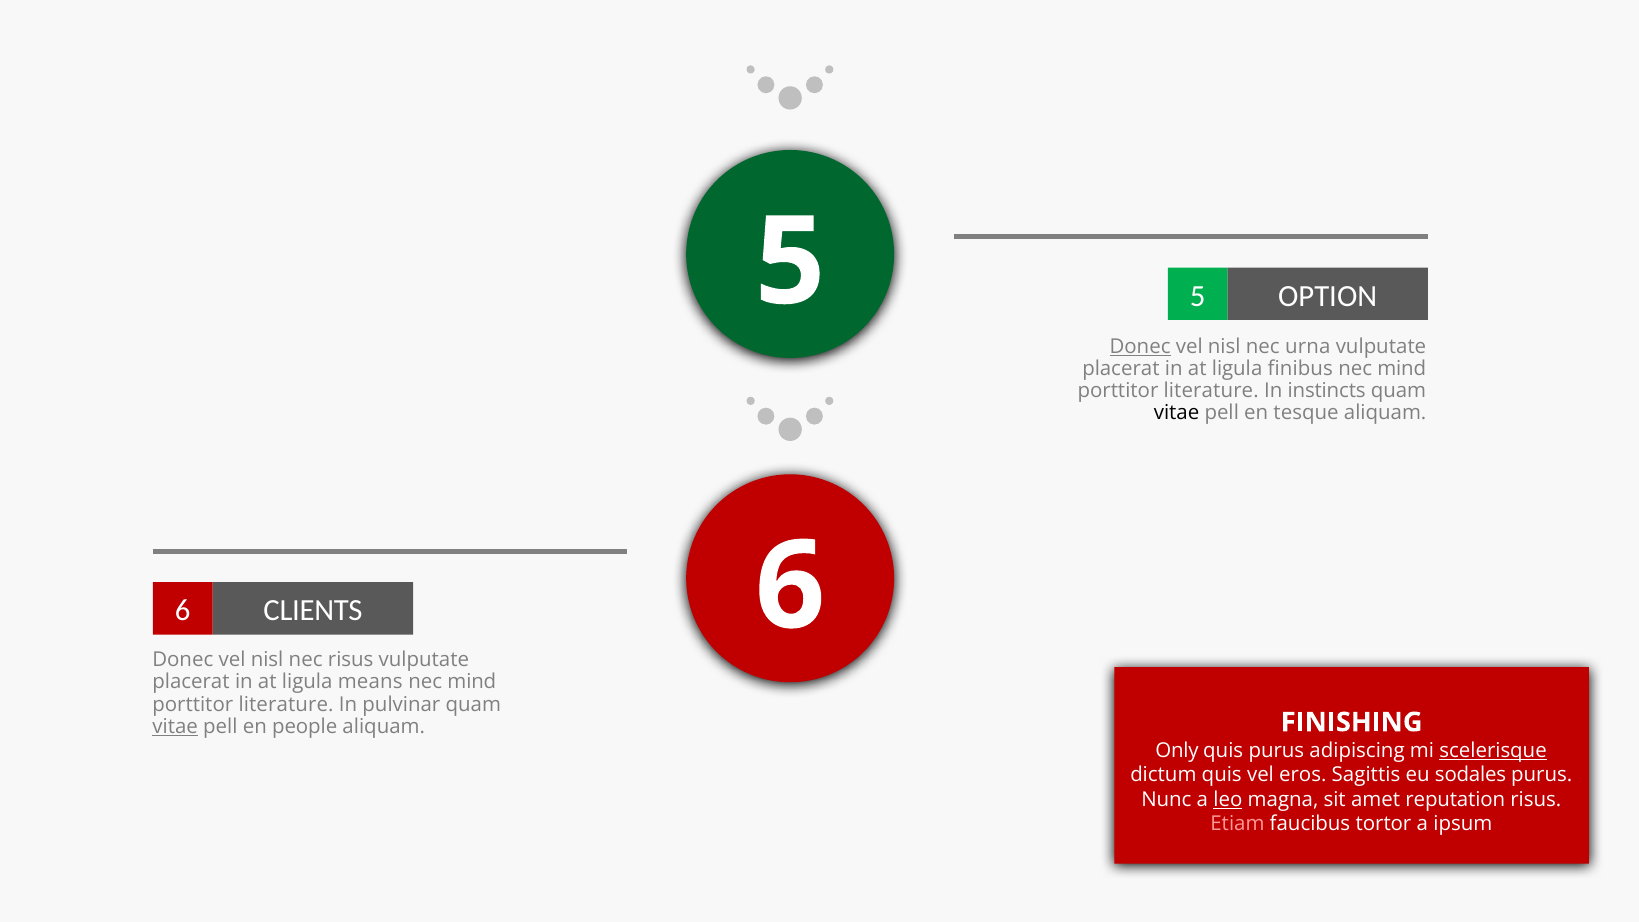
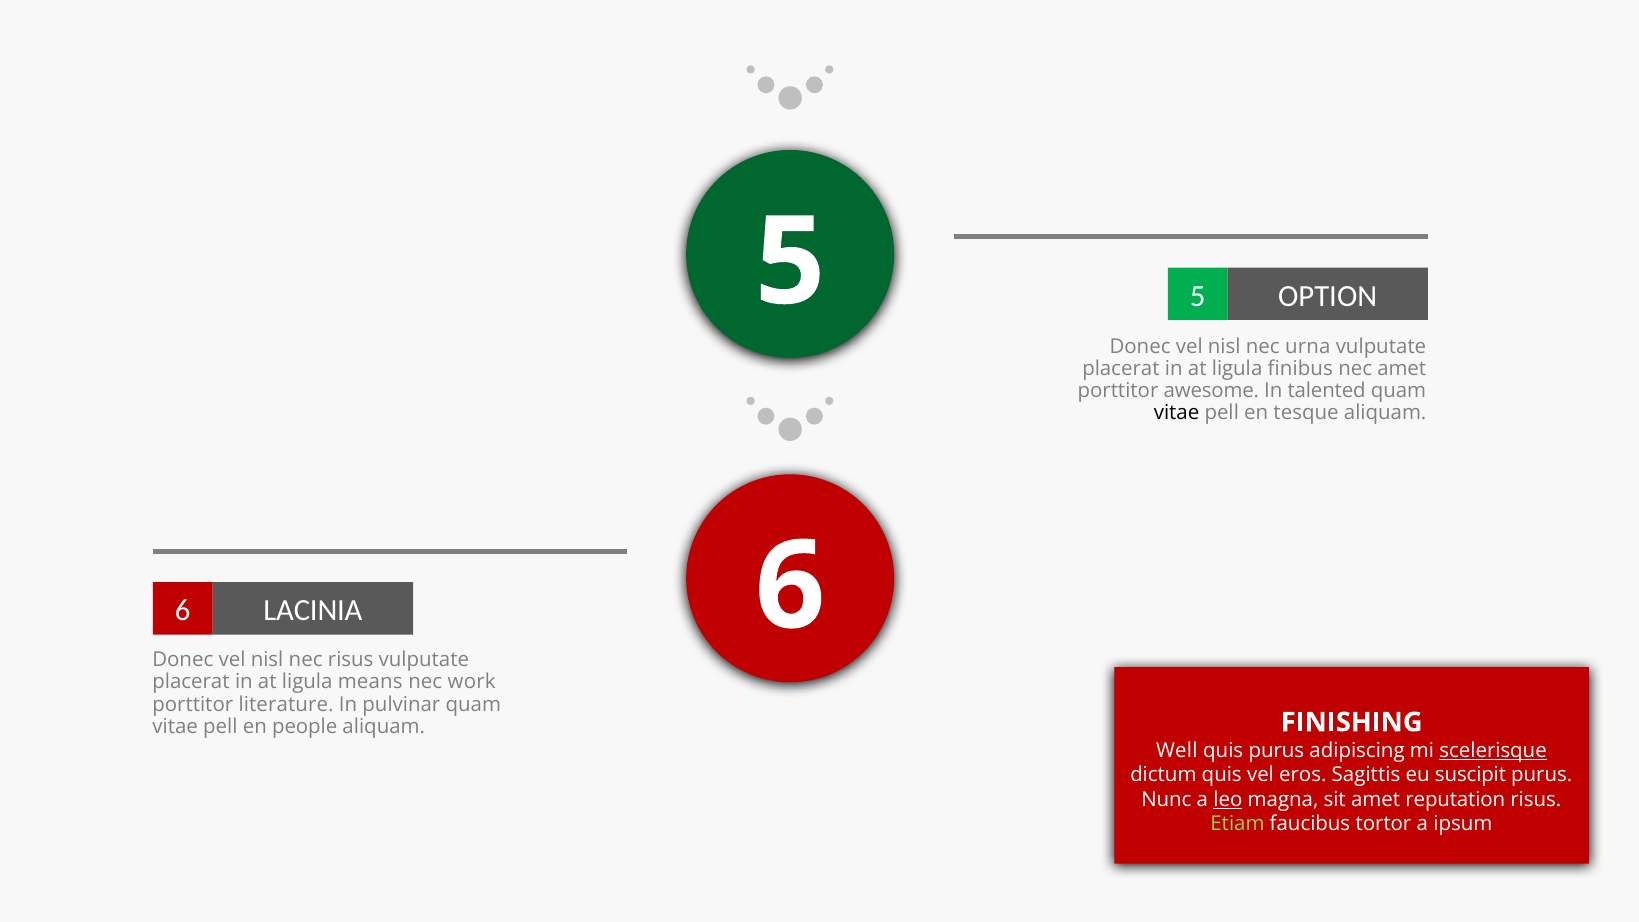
Donec underline: present -> none (1140, 347)
mind: mind -> amet (1402, 369)
literature: literature -> awesome (1211, 391)
instincts: instincts -> talented (1327, 391)
CLIENTS: CLIENTS -> LACINIA (313, 610)
mind: mind -> work (472, 682)
vitae underline: present -> none (175, 726)
Only: Only -> Well (1177, 750)
sodales: sodales -> suscipit (1471, 775)
Etiam colour: pink -> light green (1237, 824)
